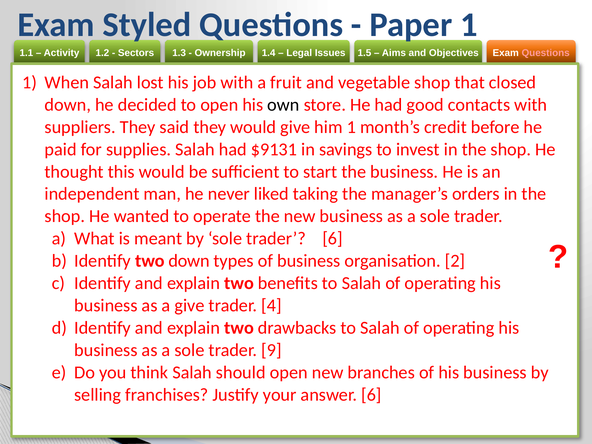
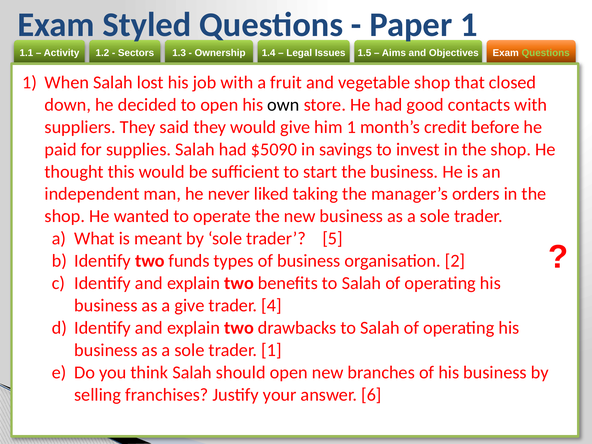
Questions colour: pink -> light green (546, 53)
$9131: $9131 -> $5090 (274, 149)
trader 6: 6 -> 5 (333, 239)
two down: down -> funds (189, 261)
trader 9: 9 -> 1 (271, 350)
